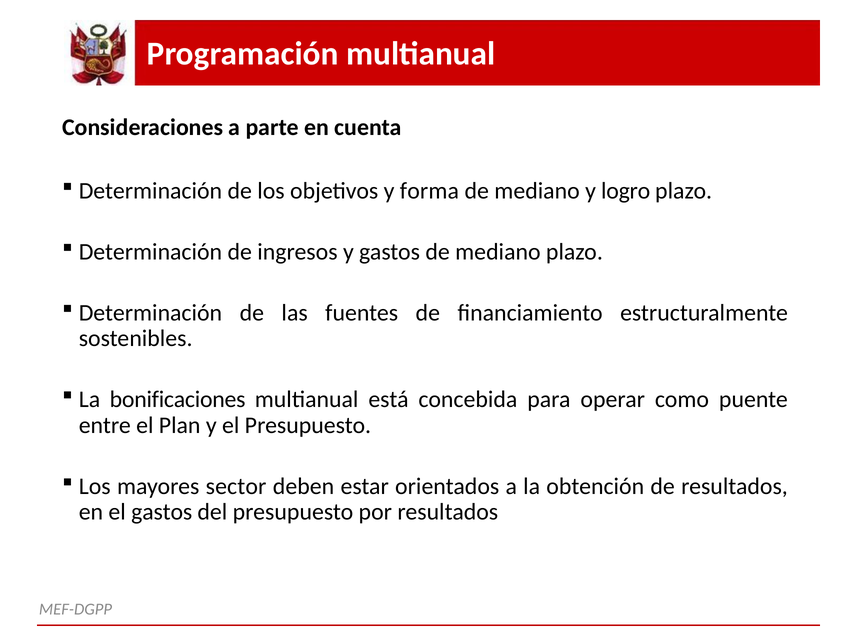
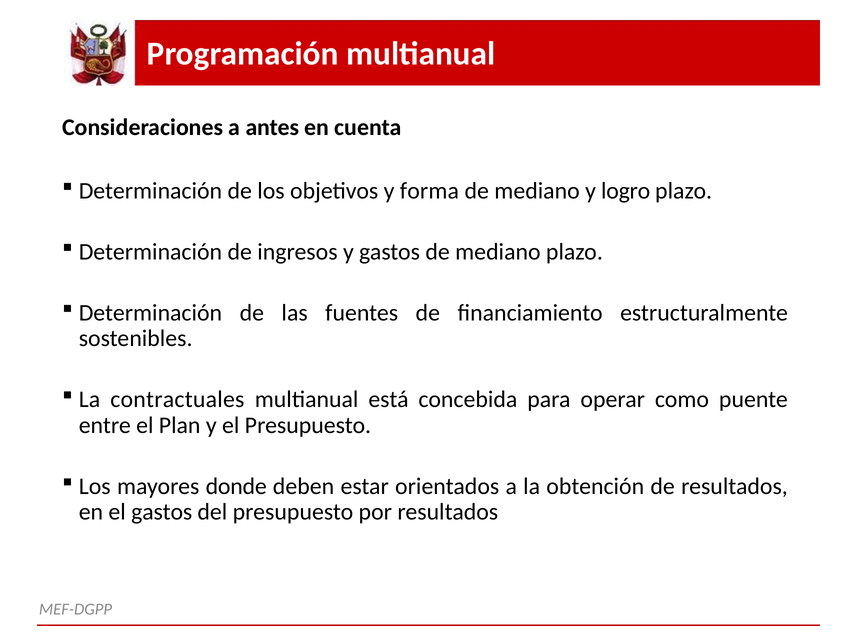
parte: parte -> antes (272, 127)
bonificaciones: bonificaciones -> contractuales (177, 399)
sector: sector -> donde (236, 486)
